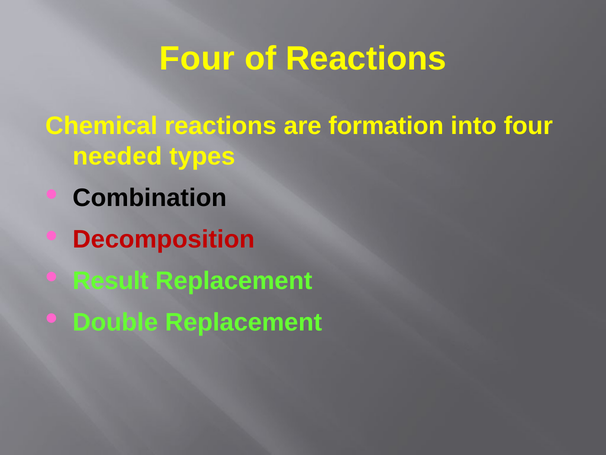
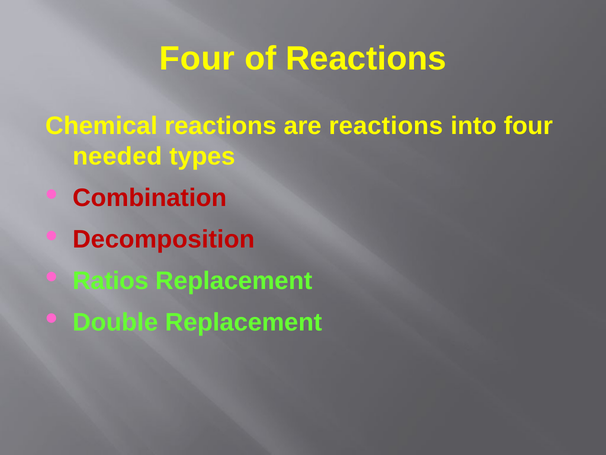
are formation: formation -> reactions (386, 126)
Combination colour: black -> red (150, 198)
Result: Result -> Ratios (111, 280)
